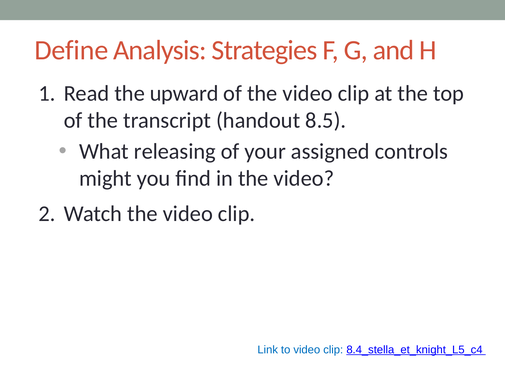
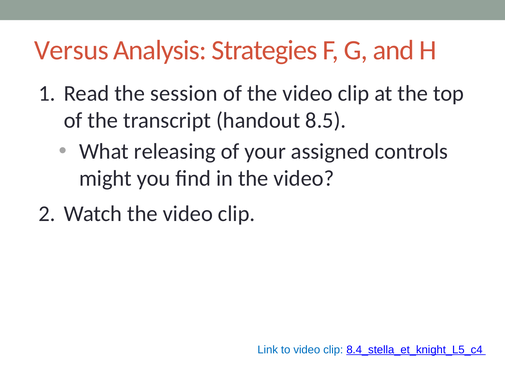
Define: Define -> Versus (71, 50)
upward: upward -> session (184, 93)
